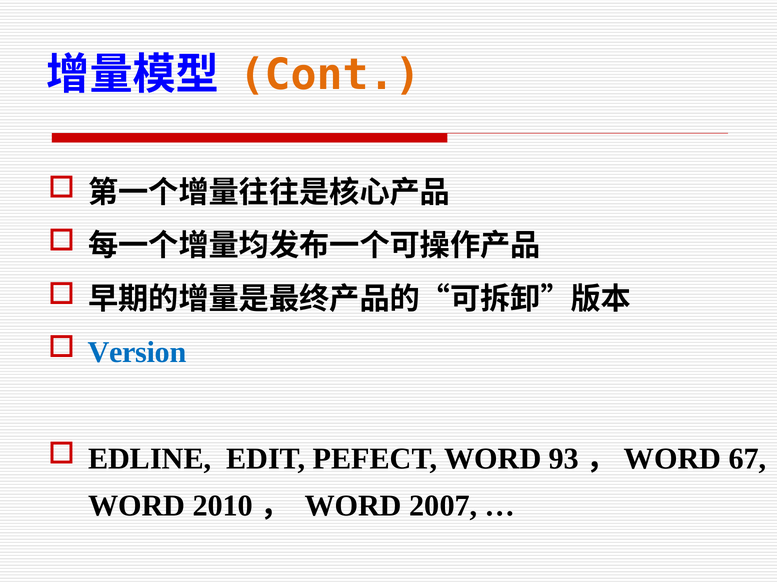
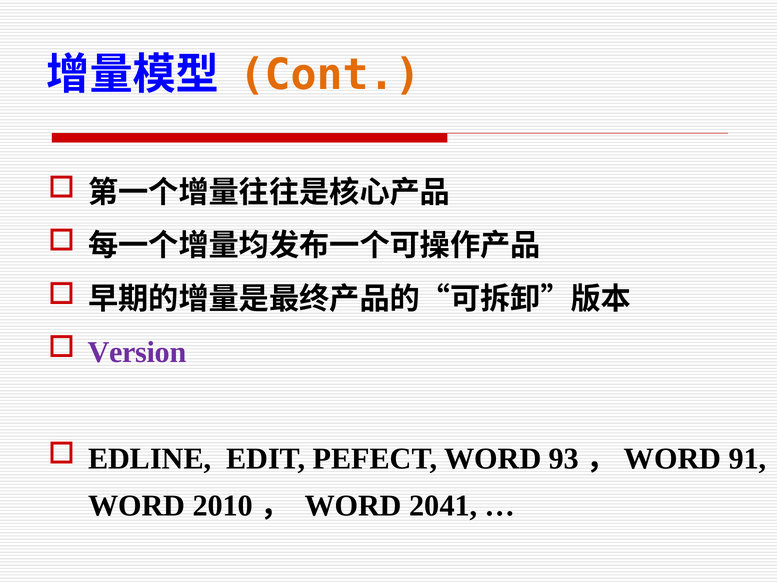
Version colour: blue -> purple (137, 352)
67: 67 -> 91 (748, 458)
2007: 2007 -> 2041 (443, 506)
